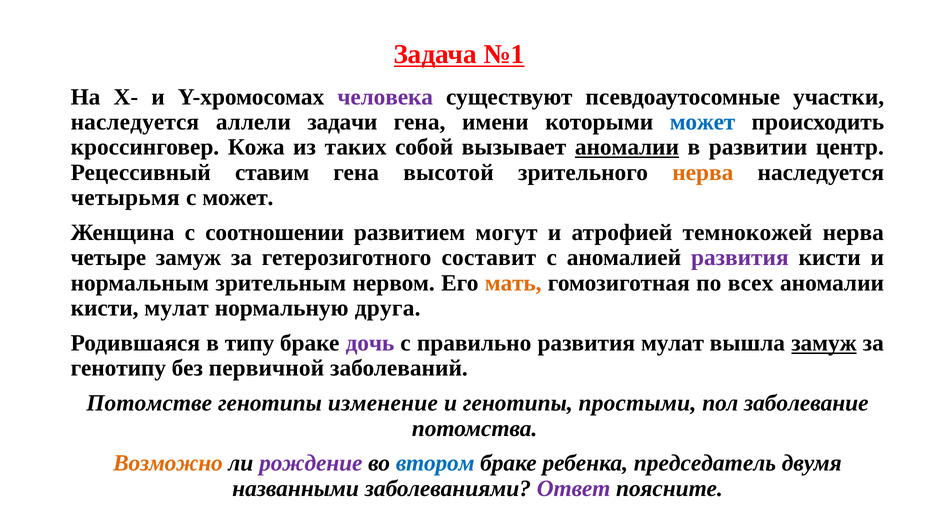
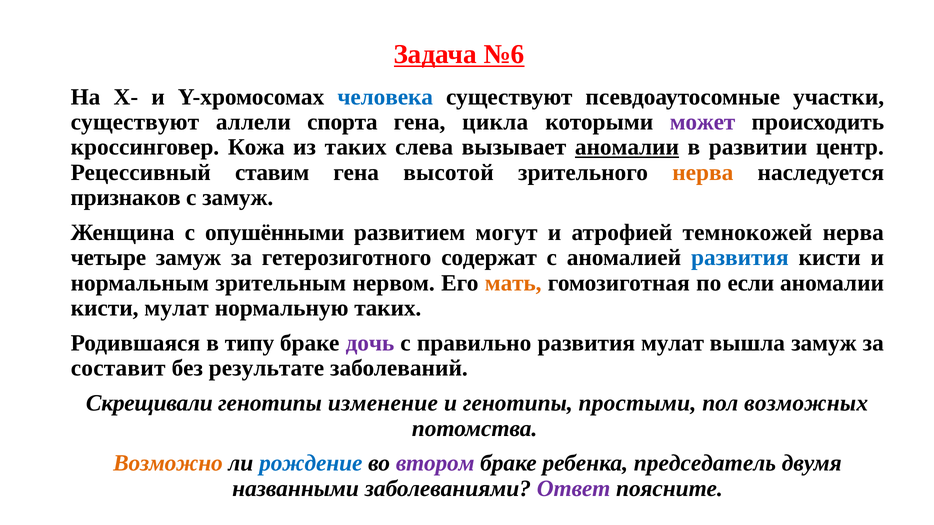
№1: №1 -> №6 (504, 54)
человека colour: purple -> blue (385, 97)
наследуется: наследуется -> существуют (135, 122)
задачи: задачи -> спорта (342, 122)
имени: имени -> цикла (495, 122)
может colour: blue -> purple (703, 122)
собой: собой -> слева (424, 147)
четырьмя: четырьмя -> признаков (126, 198)
с может: может -> замуж (238, 198)
соотношении: соотношении -> опушёнными (275, 233)
составит: составит -> содержат (489, 258)
развития colour: purple -> blue (740, 258)
всех: всех -> если (751, 283)
нормальную друга: друга -> таких (388, 308)
замуж underline: present -> none (824, 343)
генотипу: генотипу -> составит (118, 368)
первичной: первичной -> результате (266, 368)
Потомстве: Потомстве -> Скрещивали (149, 403)
заболевание: заболевание -> возможных (806, 403)
рождение colour: purple -> blue (311, 464)
втором colour: blue -> purple (435, 464)
